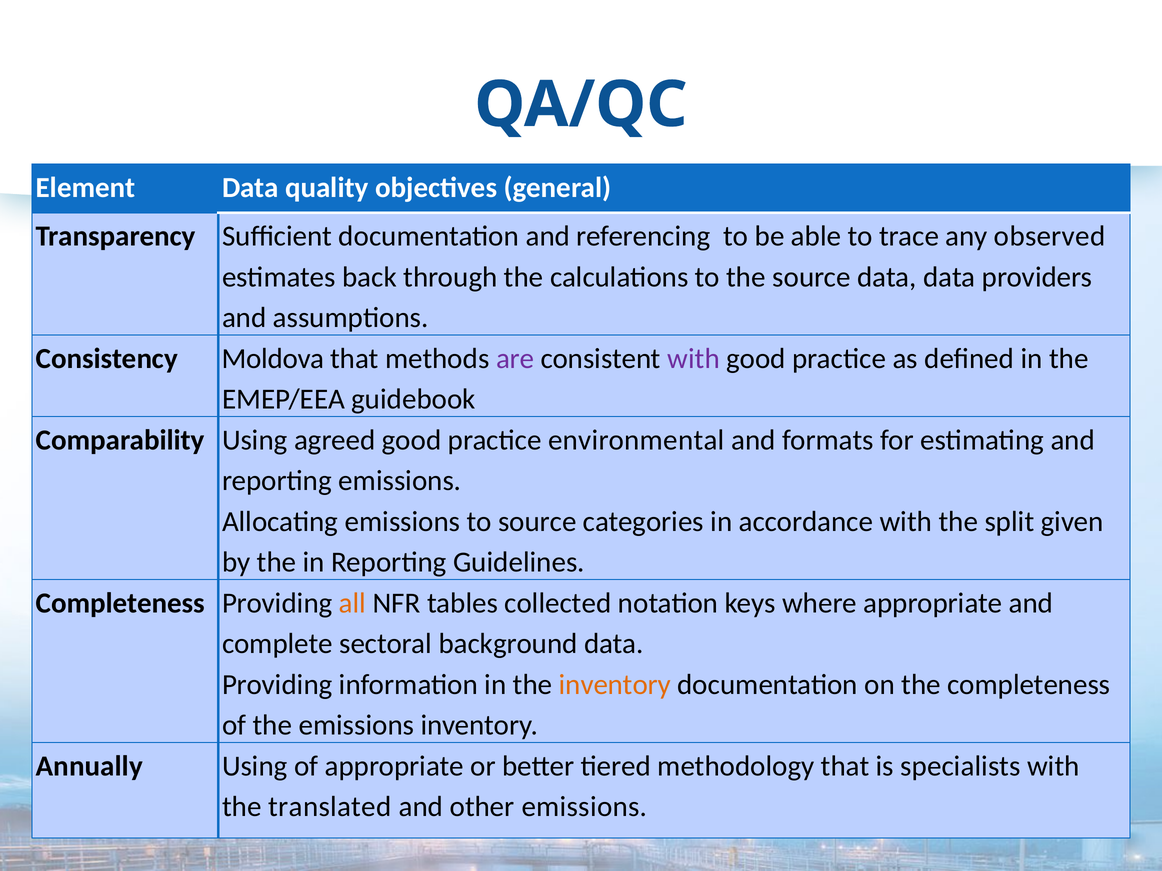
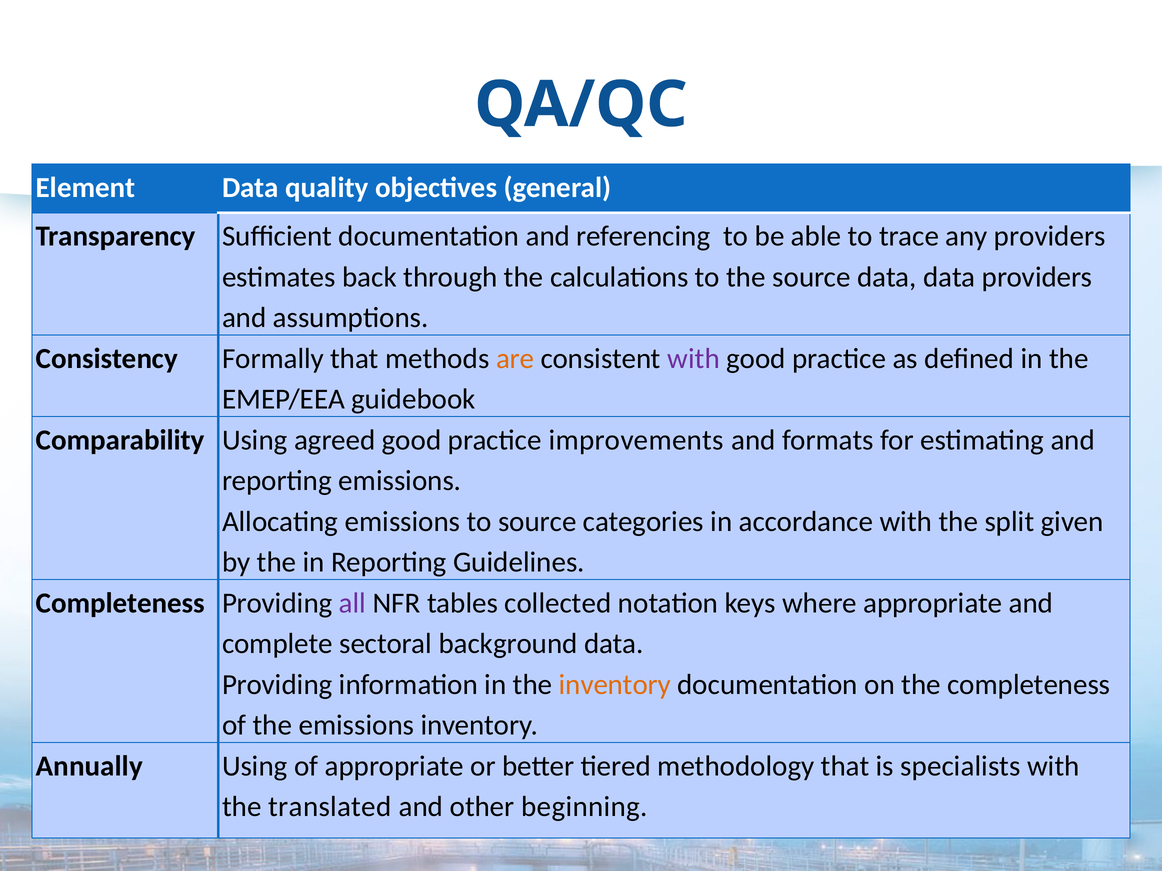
any observed: observed -> providers (1050, 236)
Moldova: Moldova -> Formally (273, 359)
are colour: purple -> orange (515, 359)
environmental: environmental -> improvements (636, 440)
all colour: orange -> purple (353, 603)
other emissions: emissions -> beginning (584, 807)
